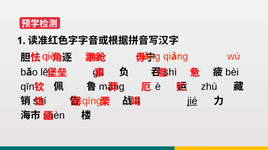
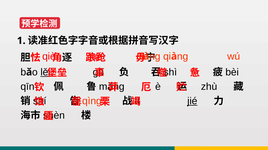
lěi underline: none -> present (45, 73)
